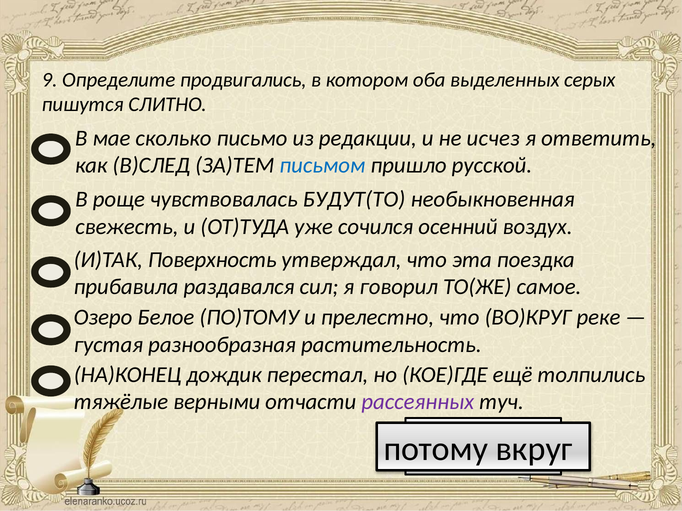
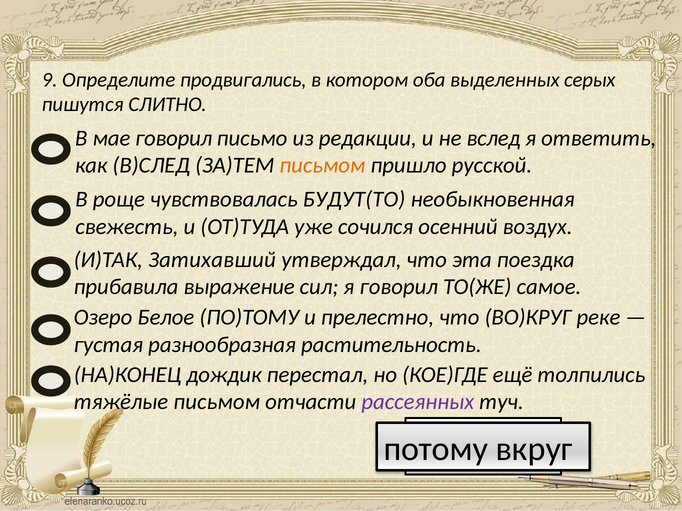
мае сколько: сколько -> говорил (174, 138)
исчез: исчез -> вслед (493, 138)
письмом colour: blue -> orange (322, 166)
Поверхность: Поверхность -> Затихавший (212, 260)
раздавался: раздавался -> выражение (239, 287)
тяжёлые верными: верными -> письмом (217, 402)
